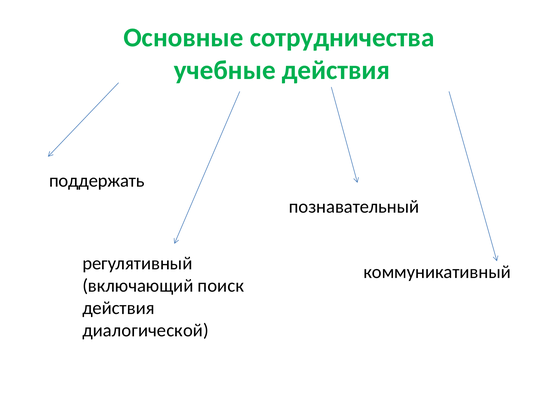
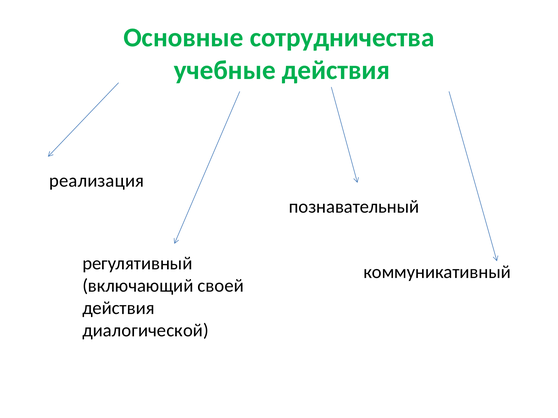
поддержать: поддержать -> реализация (97, 181)
поиск: поиск -> своей (221, 286)
